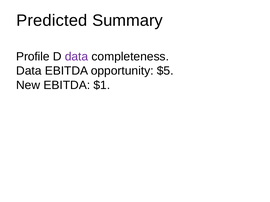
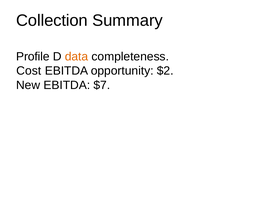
Predicted: Predicted -> Collection (52, 20)
data colour: purple -> orange (77, 57)
Data: Data -> Cost (29, 71)
$5: $5 -> $2 (165, 71)
$1: $1 -> $7 (102, 85)
